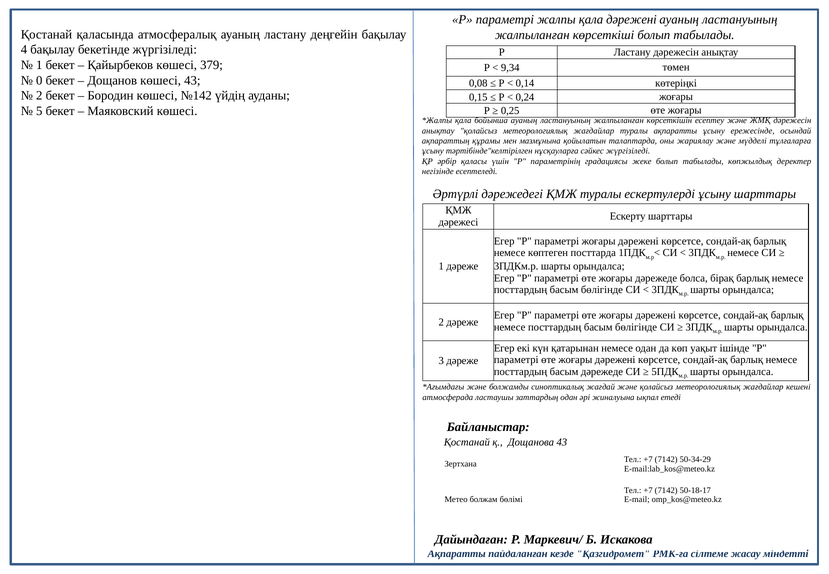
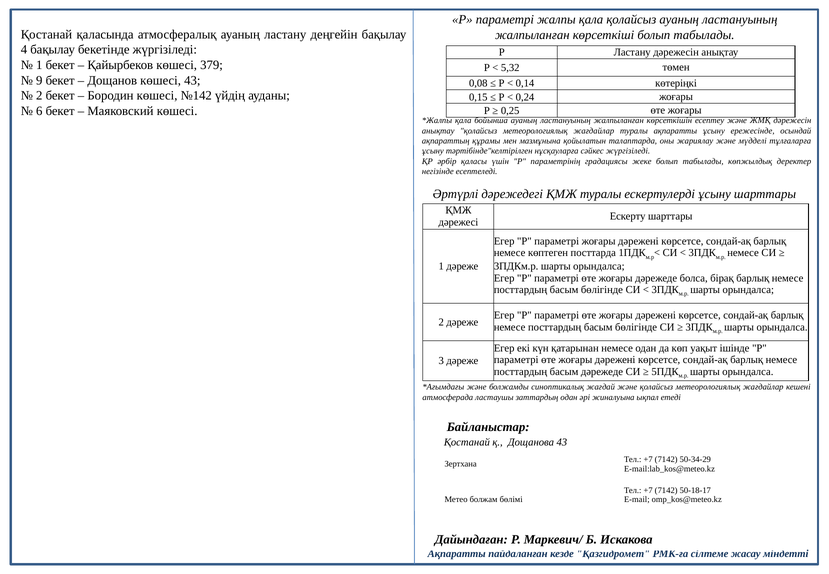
қала дәрежені: дәрежені -> қолайсыз (631, 20)
9,34: 9,34 -> 5,32 (510, 68)
0: 0 -> 9 (39, 80)
5: 5 -> 6 (39, 111)
